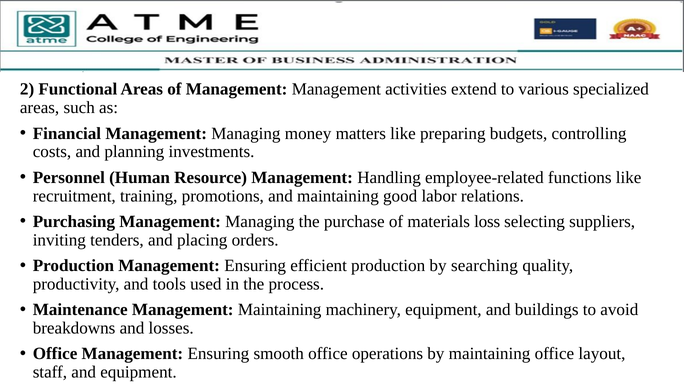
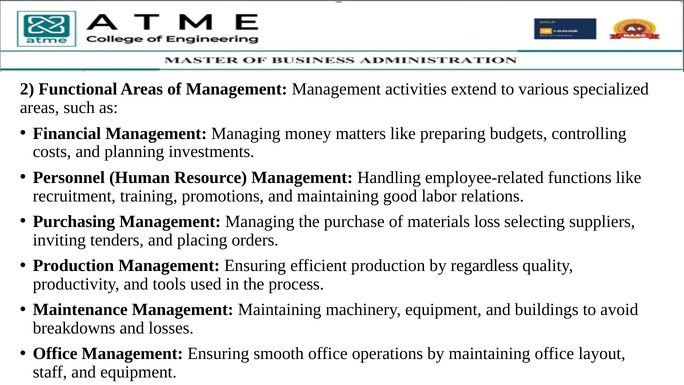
searching: searching -> regardless (485, 265)
